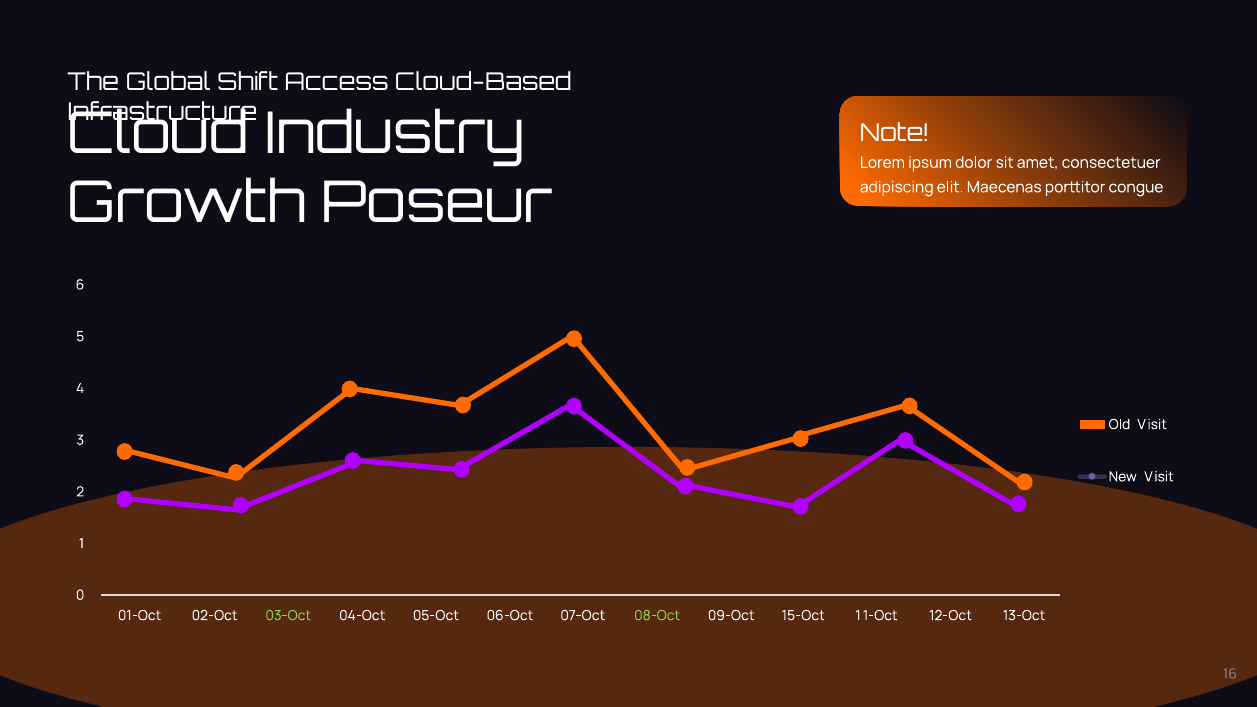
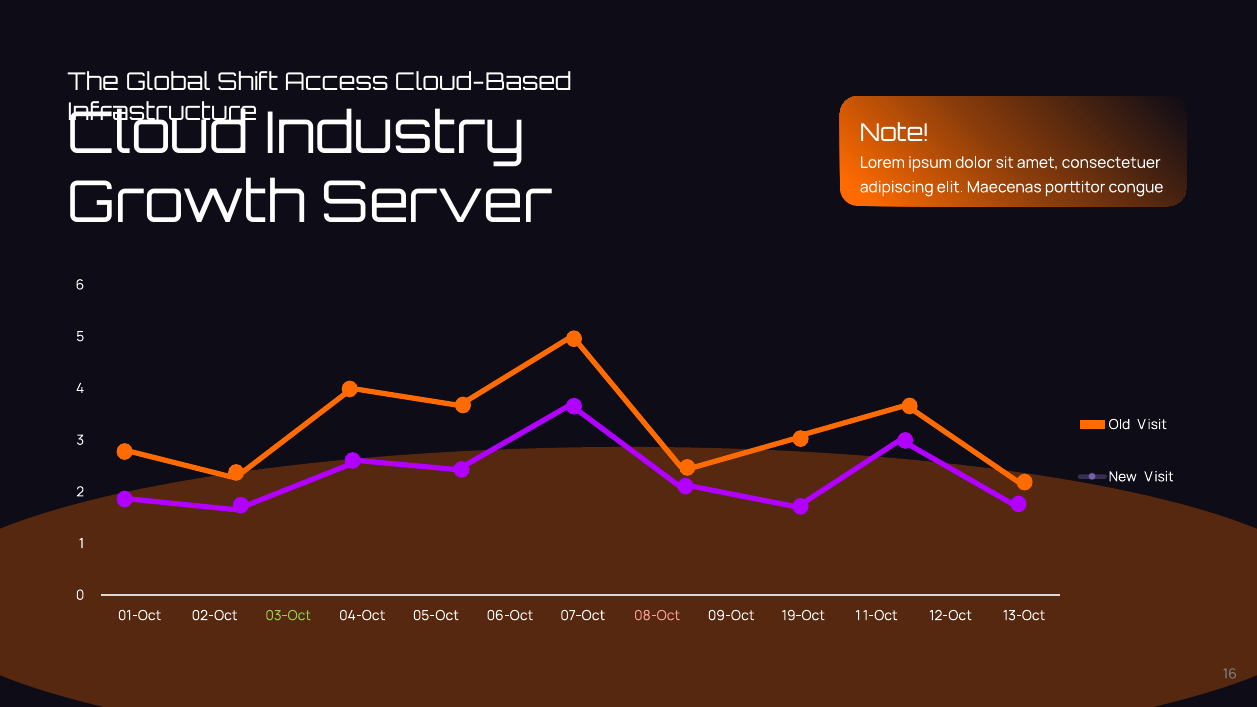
Poseur: Poseur -> Server (437, 204)
08-Oct colour: light green -> pink (657, 616)
15-Oct: 15-Oct -> 19-Oct (803, 616)
